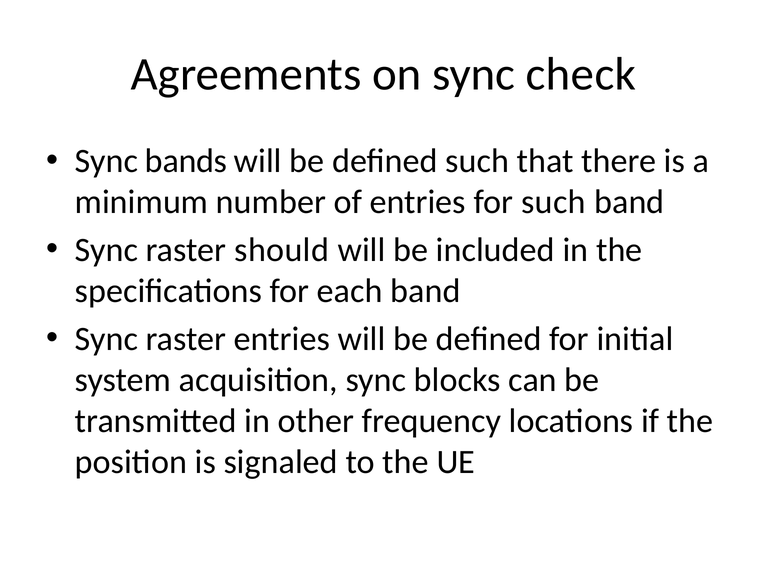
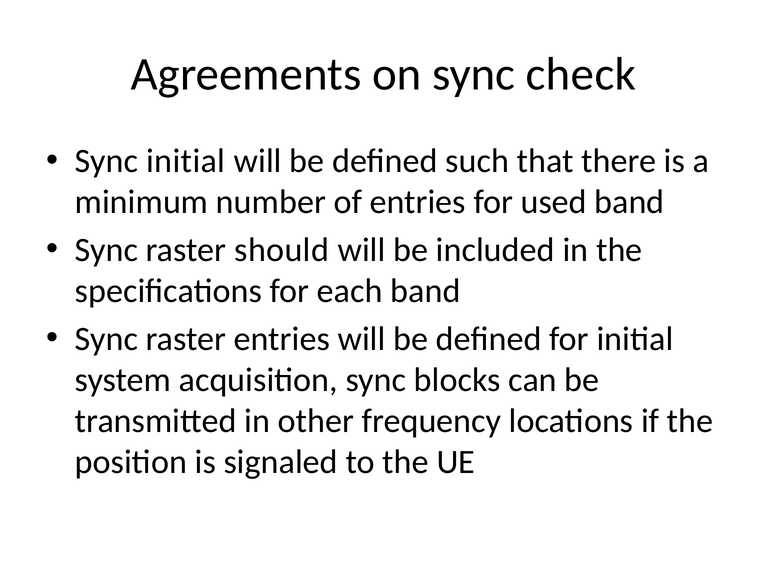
Sync bands: bands -> initial (186, 161)
for such: such -> used (554, 202)
